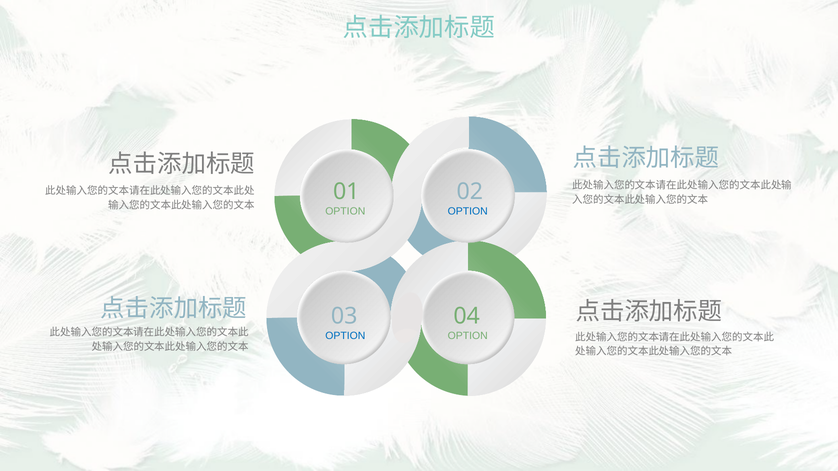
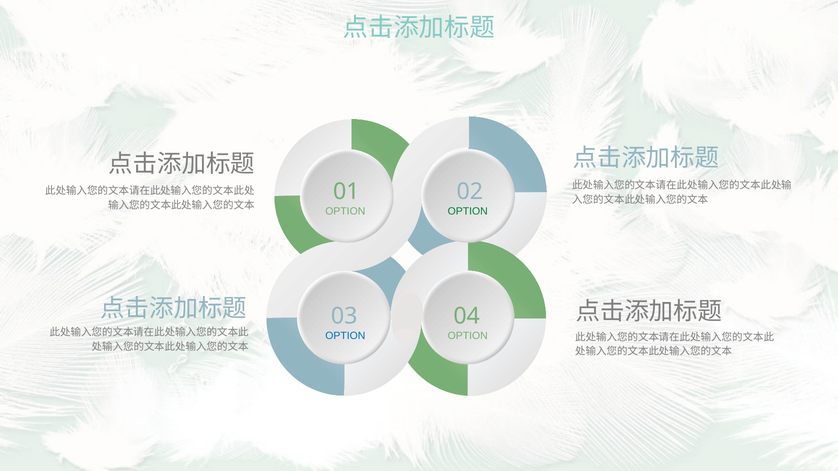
OPTION colour: blue -> green (468, 211)
